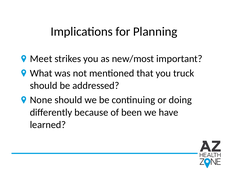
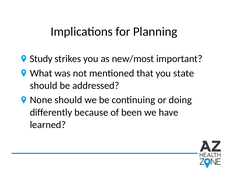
Meet: Meet -> Study (41, 59)
truck: truck -> state (184, 73)
